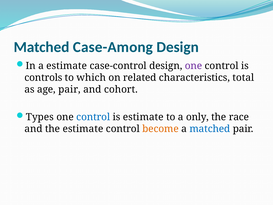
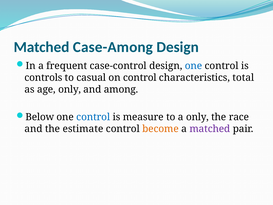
a estimate: estimate -> frequent (67, 66)
one colour: purple -> blue (194, 66)
which: which -> casual (91, 78)
on related: related -> control (140, 78)
age pair: pair -> only (70, 89)
cohort: cohort -> among (121, 89)
Types: Types -> Below (40, 117)
is estimate: estimate -> measure (143, 117)
matched colour: blue -> purple (210, 129)
